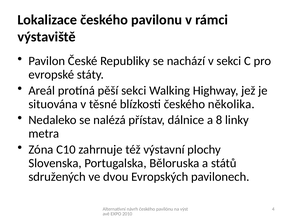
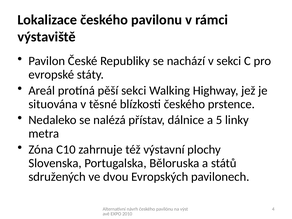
několika: několika -> prstence (231, 104)
8: 8 -> 5 (219, 120)
